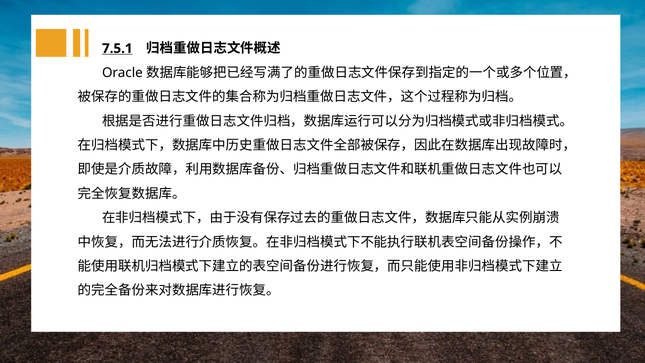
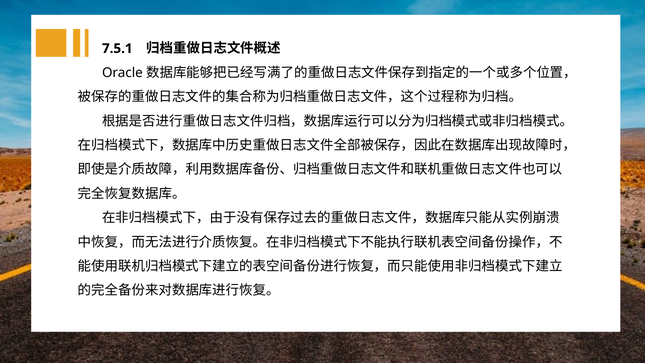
7.5.1 underline: present -> none (117, 48)
